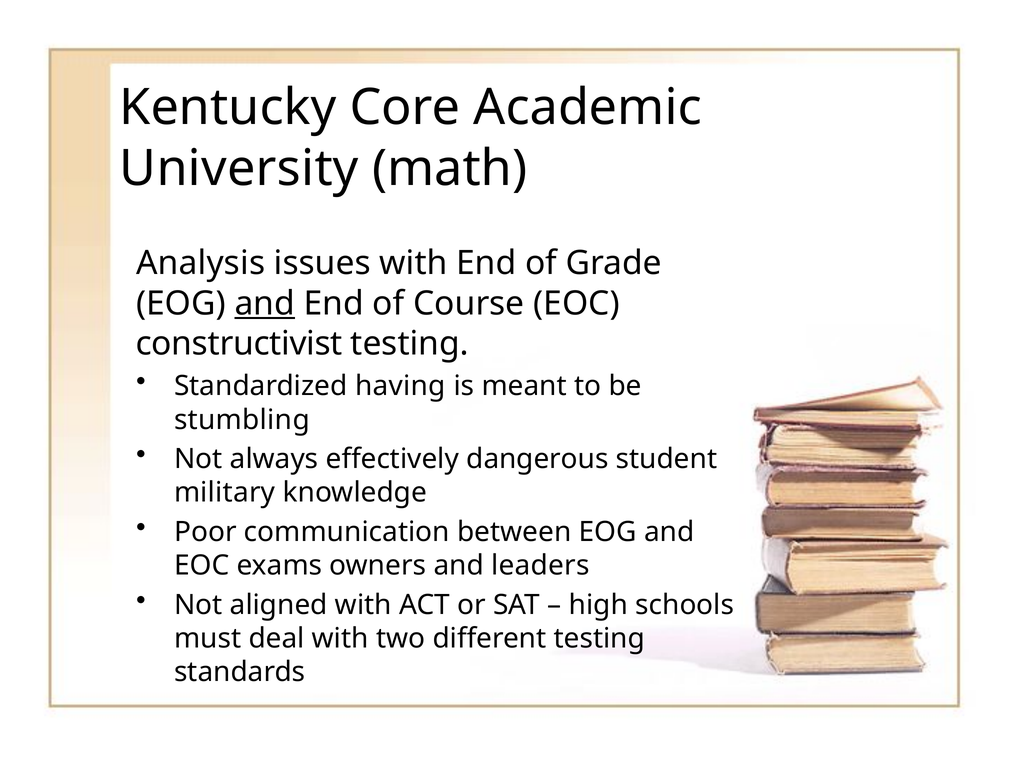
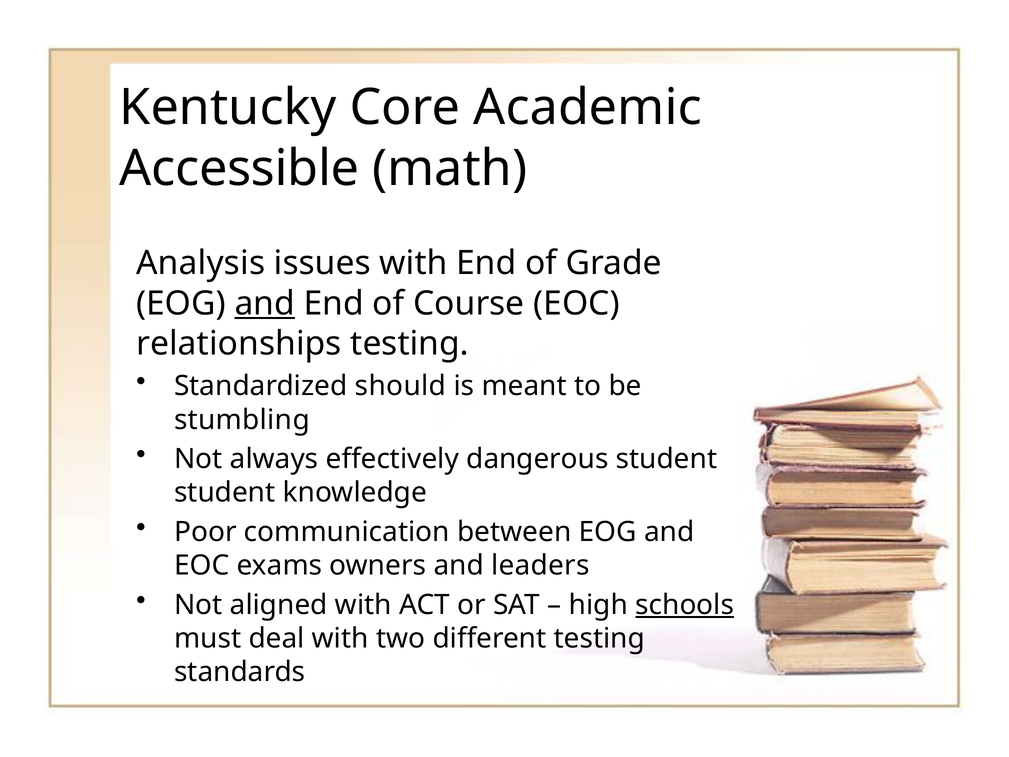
University: University -> Accessible (239, 168)
constructivist: constructivist -> relationships (239, 344)
having: having -> should (400, 386)
military: military -> student (225, 493)
schools underline: none -> present (685, 605)
